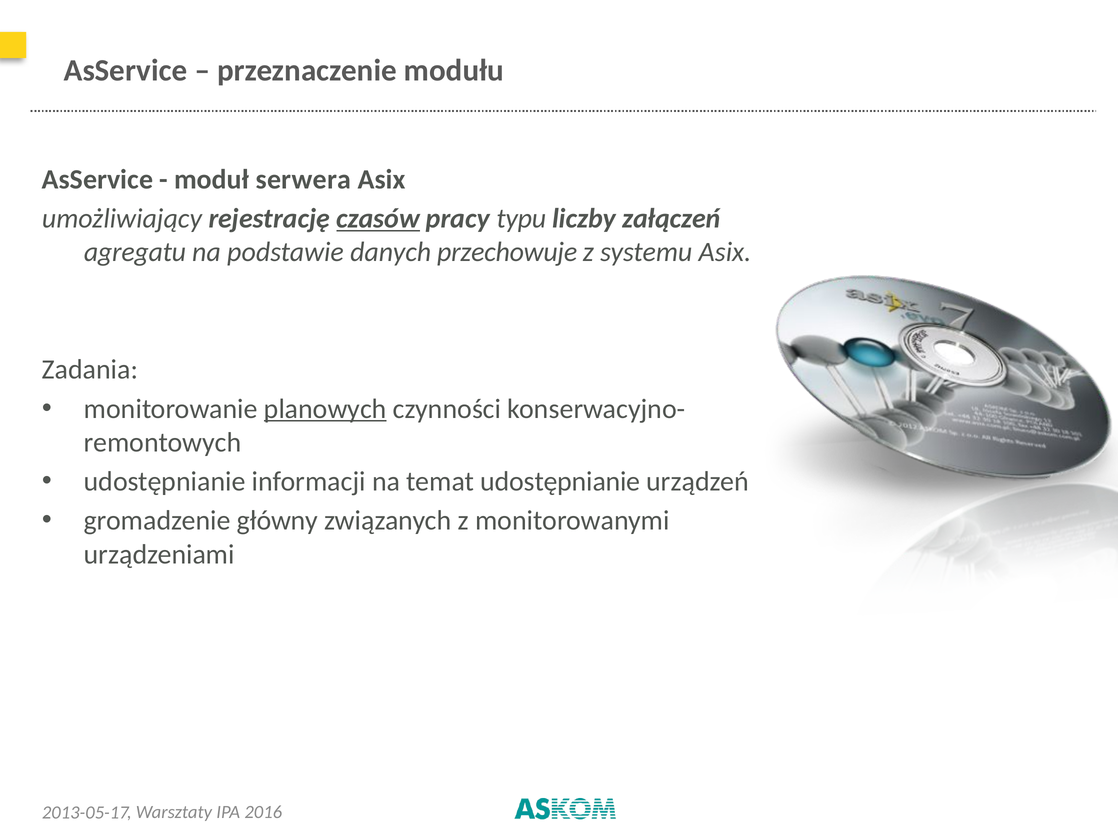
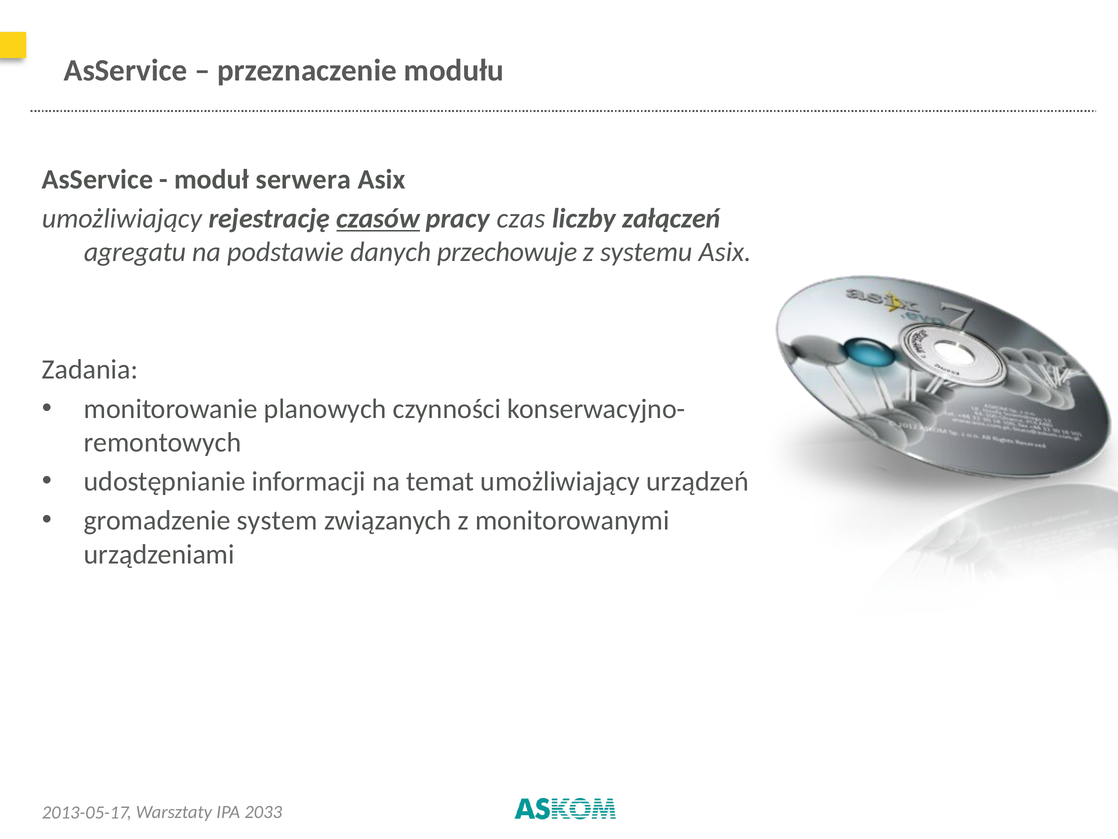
typu: typu -> czas (521, 219)
planowych underline: present -> none (325, 409)
temat udostępnianie: udostępnianie -> umożliwiający (560, 481)
główny: główny -> system (277, 520)
2016: 2016 -> 2033 (263, 812)
